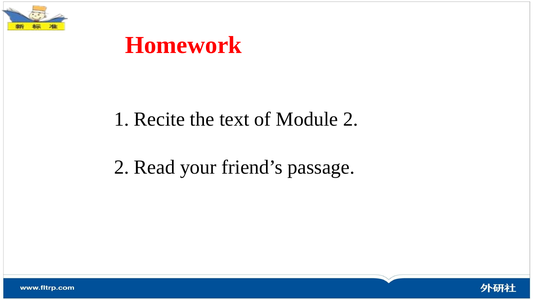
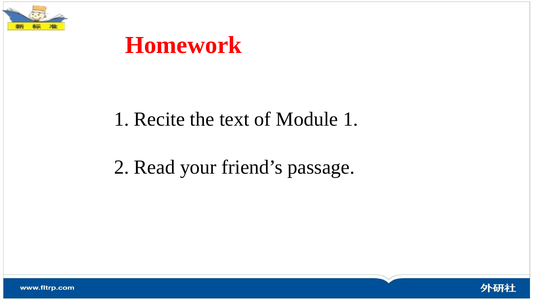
Module 2: 2 -> 1 (351, 119)
